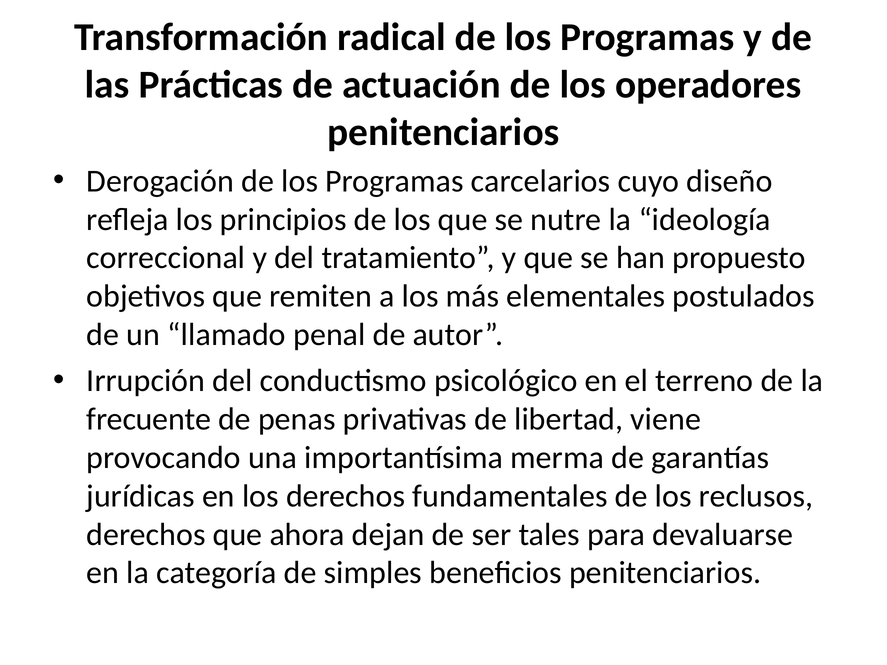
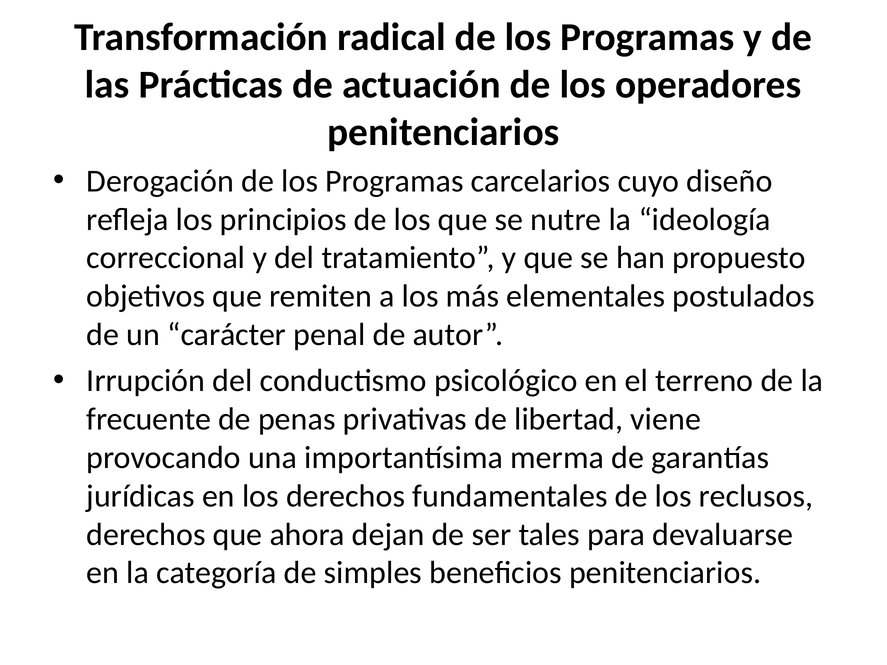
llamado: llamado -> carácter (227, 335)
